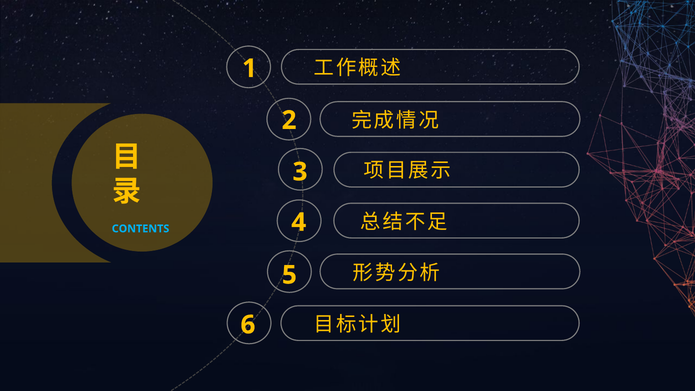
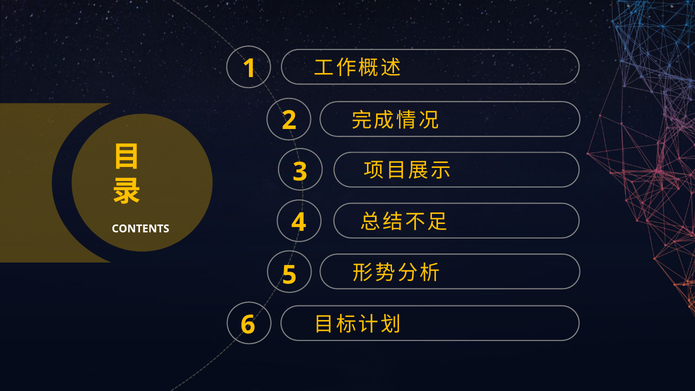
CONTENTS colour: light blue -> white (141, 229)
